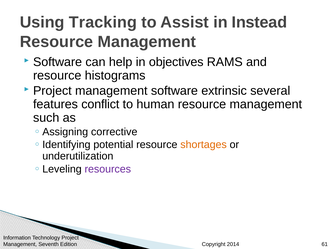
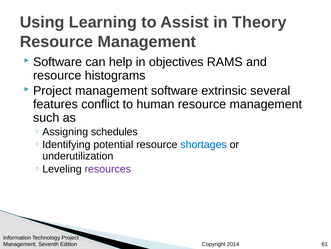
Tracking: Tracking -> Learning (103, 22)
Instead: Instead -> Theory (259, 22)
corrective: corrective -> schedules (114, 131)
shortages colour: orange -> blue (204, 144)
